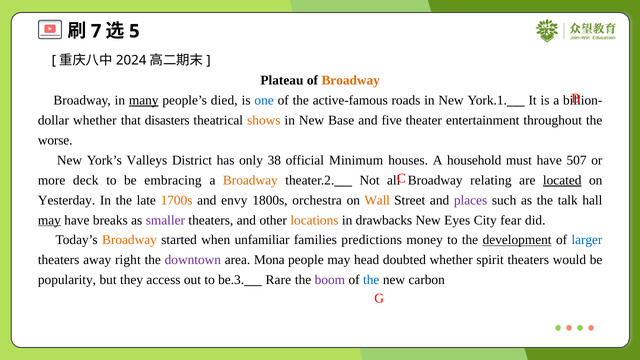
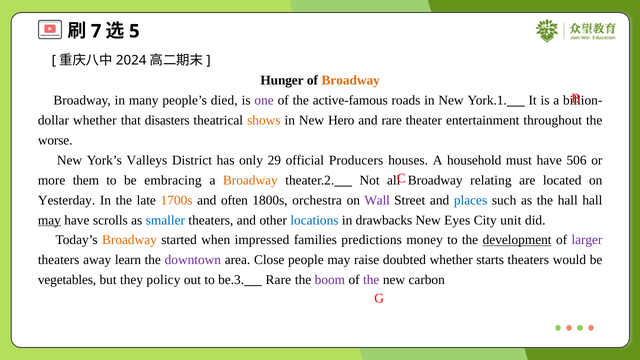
Plateau: Plateau -> Hunger (282, 80)
many underline: present -> none (144, 100)
one colour: blue -> purple (264, 100)
Base: Base -> Hero (341, 120)
and five: five -> rare (392, 120)
38: 38 -> 29 (274, 160)
Minimum: Minimum -> Producers (356, 160)
507: 507 -> 506 (577, 160)
deck: deck -> them (86, 180)
located underline: present -> none (562, 180)
envy: envy -> often (234, 200)
Wall colour: orange -> purple (377, 200)
places colour: purple -> blue (471, 200)
the talk: talk -> hall (568, 200)
breaks: breaks -> scrolls (110, 220)
smaller colour: purple -> blue (165, 220)
locations colour: orange -> blue (314, 220)
fear: fear -> unit (511, 220)
unfamiliar: unfamiliar -> impressed (262, 240)
larger colour: blue -> purple (587, 240)
right: right -> learn (128, 260)
Mona: Mona -> Close (269, 260)
head: head -> raise (367, 260)
spirit: spirit -> starts (490, 260)
popularity: popularity -> vegetables (67, 280)
access: access -> policy (163, 280)
the colour: blue -> purple (371, 280)
